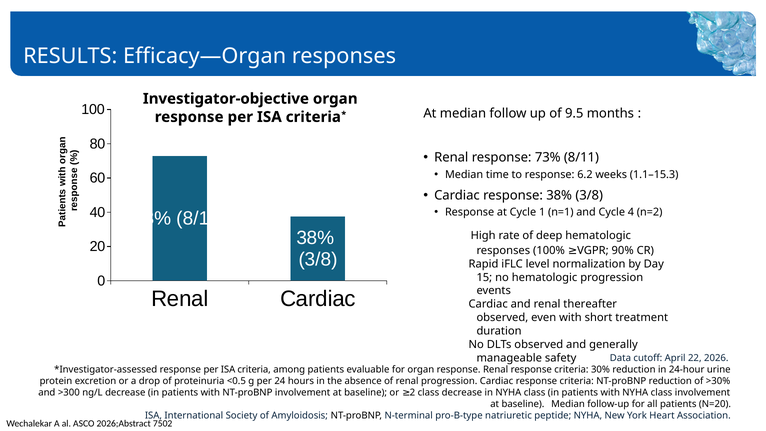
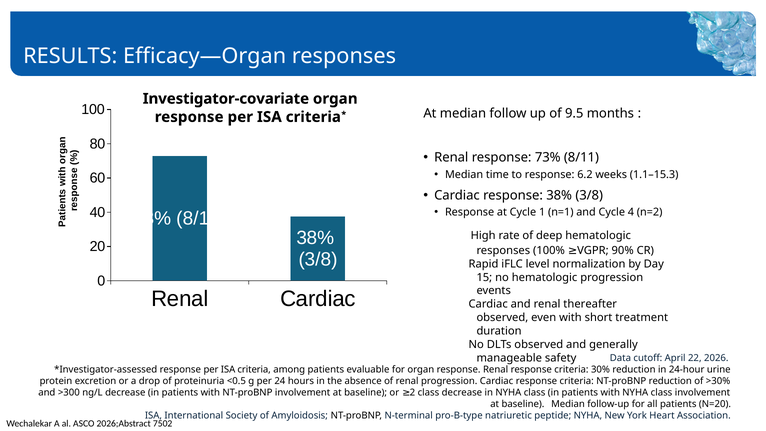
Investigator-objective: Investigator-objective -> Investigator-covariate (226, 99)
